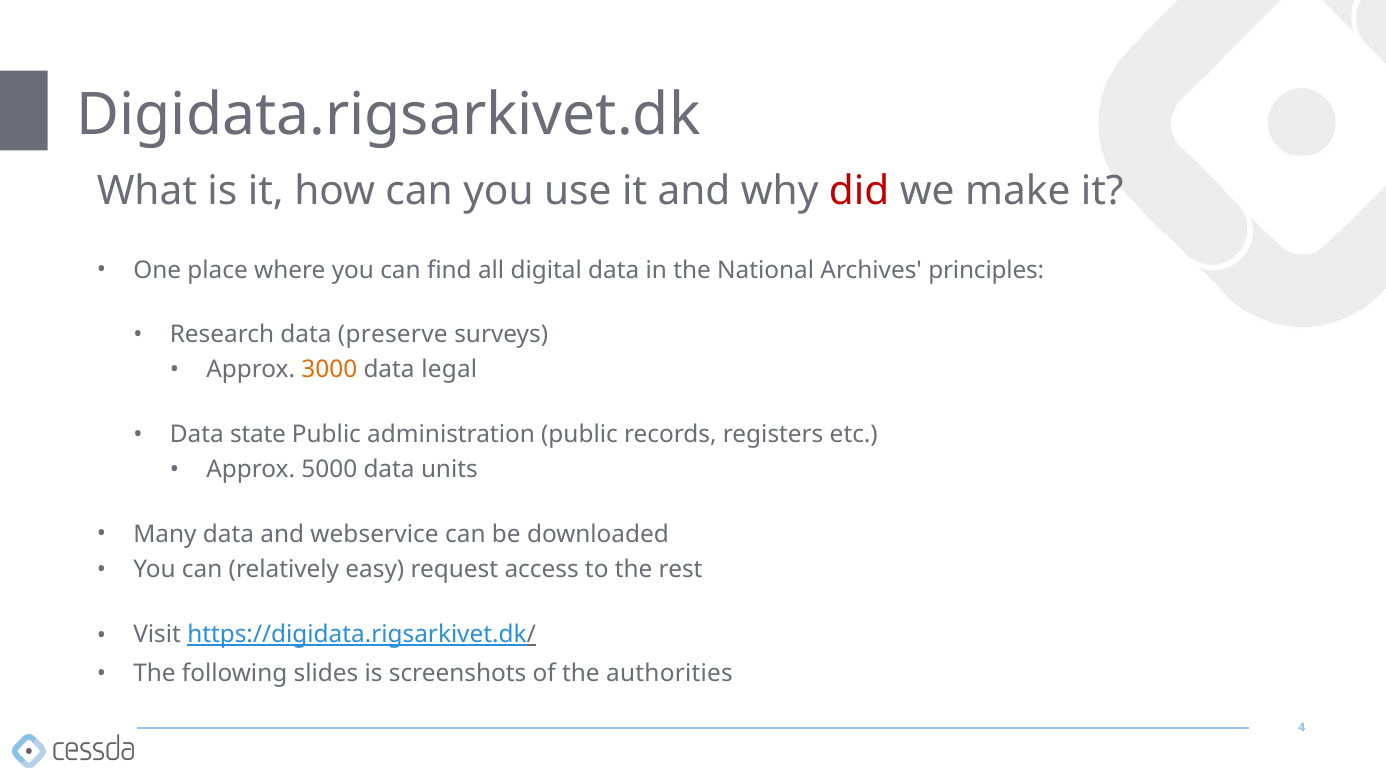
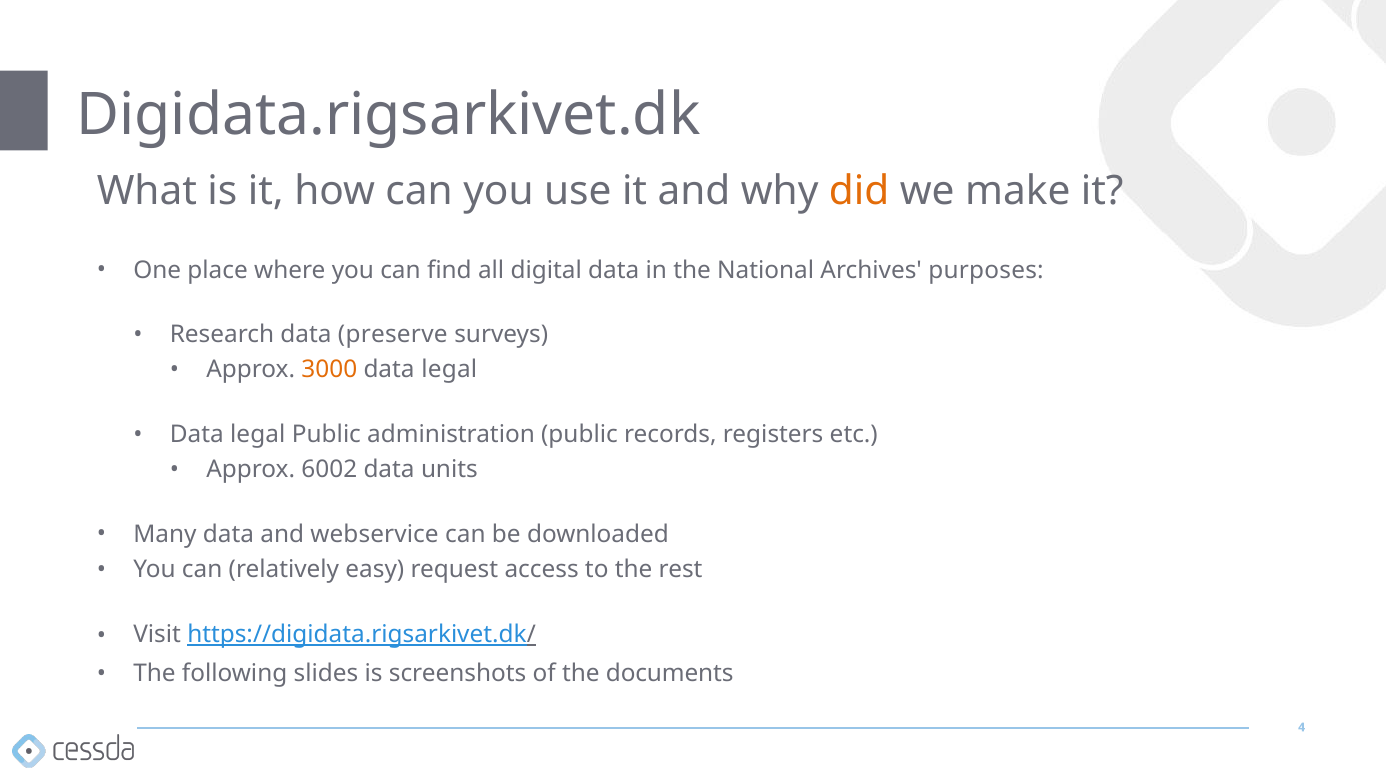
did colour: red -> orange (859, 191)
principles: principles -> purposes (986, 270)
state: state -> legal (258, 435)
5000: 5000 -> 6002 (329, 470)
authorities: authorities -> documents (670, 674)
